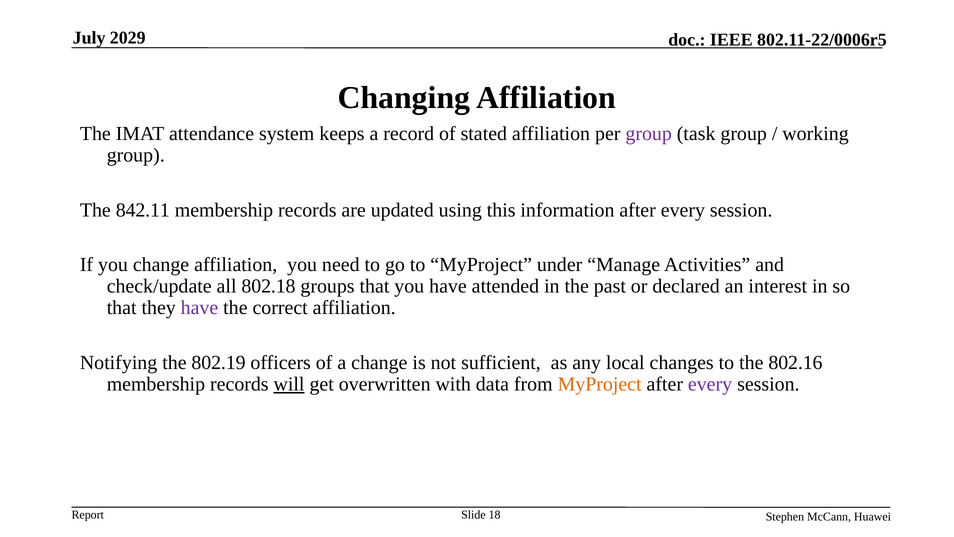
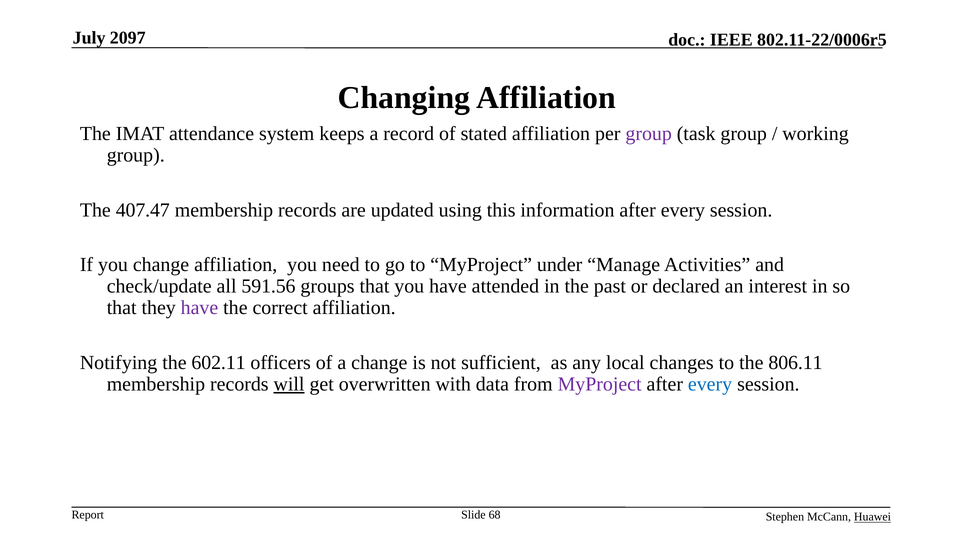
2029: 2029 -> 2097 (128, 38)
842.11: 842.11 -> 407.47 (143, 210)
802.18: 802.18 -> 591.56 (269, 286)
802.19: 802.19 -> 602.11 (219, 362)
802.16: 802.16 -> 806.11 (796, 362)
MyProject colour: orange -> purple (600, 384)
every colour: purple -> blue (710, 384)
18: 18 -> 68 (495, 515)
Huawei underline: none -> present (872, 517)
